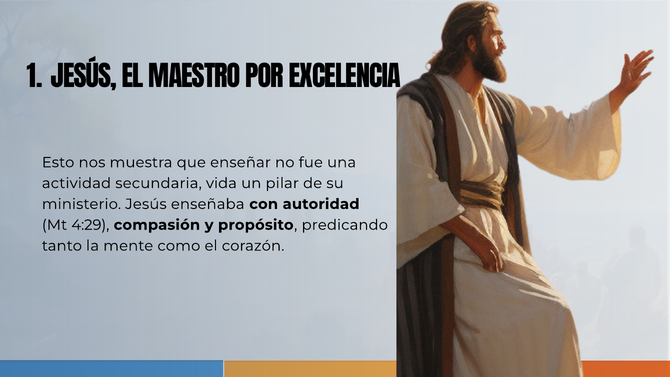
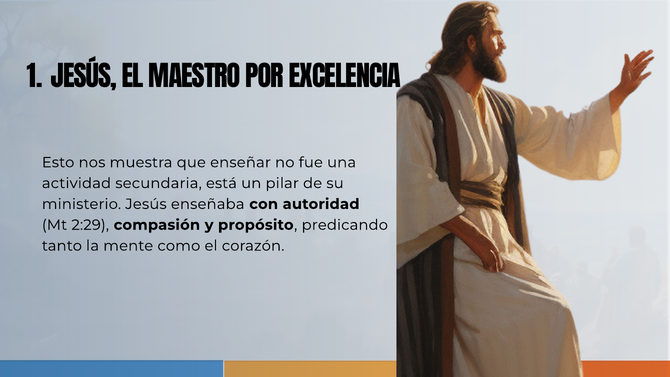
vida: vida -> está (221, 183)
4:29: 4:29 -> 2:29 (90, 225)
